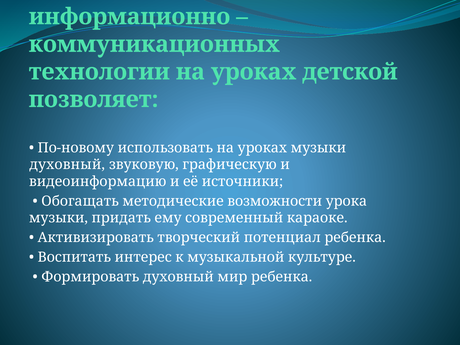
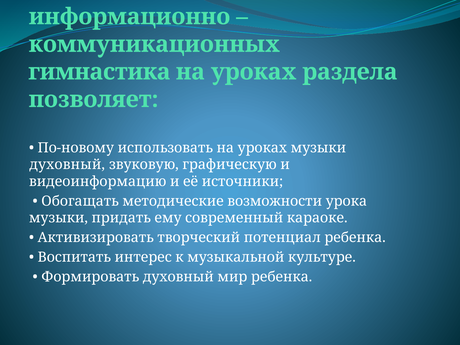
технологии: технологии -> гимнастика (99, 72)
детской: детской -> раздела (350, 72)
